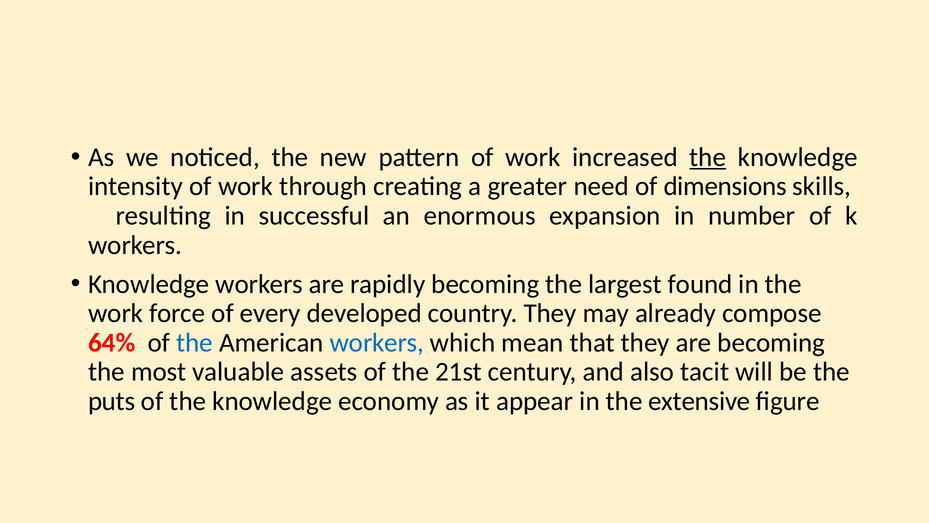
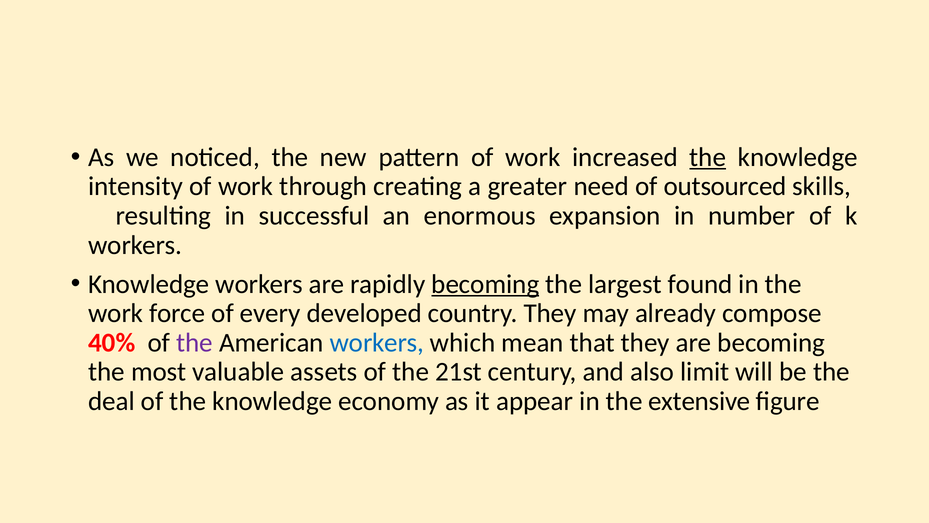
dimensions: dimensions -> outsourced (725, 186)
becoming underline: none -> present (485, 284)
64%: 64% -> 40% (112, 342)
the colour: blue -> purple (195, 342)
tacit: tacit -> limit (705, 372)
puts: puts -> deal (112, 401)
